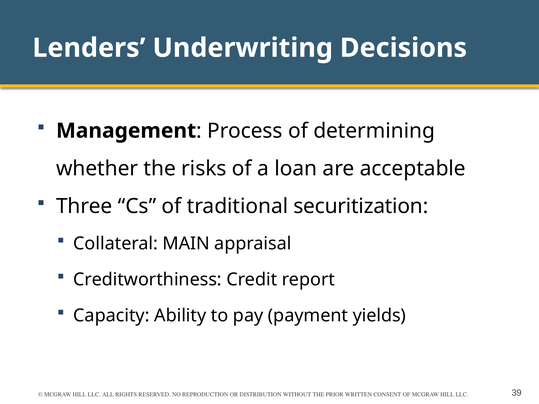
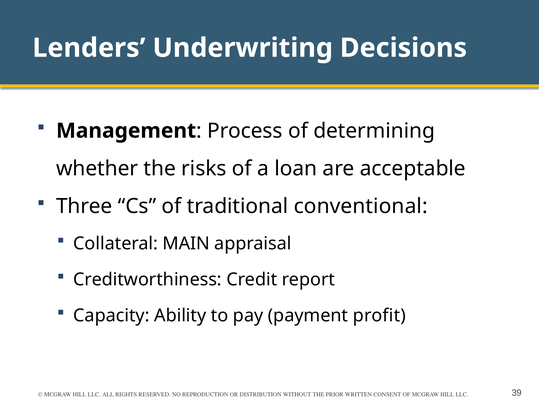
securitization: securitization -> conventional (361, 206)
yields: yields -> profit (379, 316)
